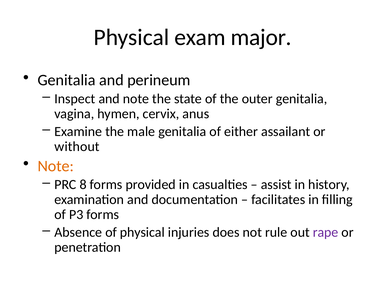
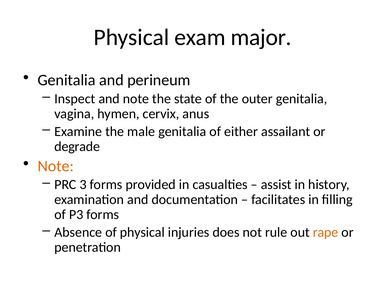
without: without -> degrade (77, 146)
8: 8 -> 3 (83, 184)
rape colour: purple -> orange (326, 232)
